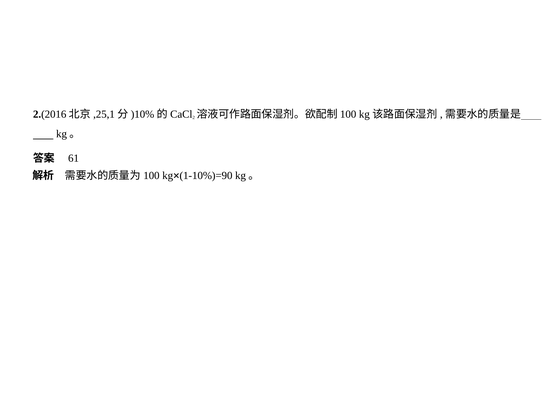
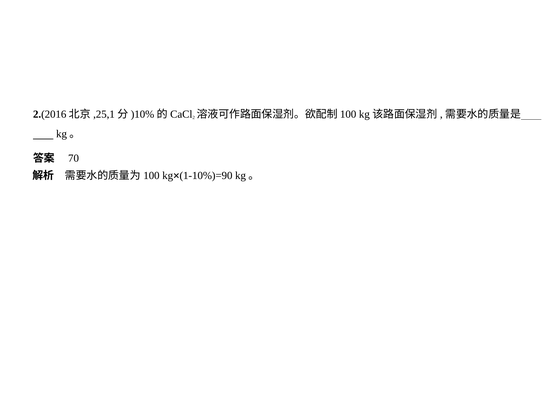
61: 61 -> 70 (74, 158)
